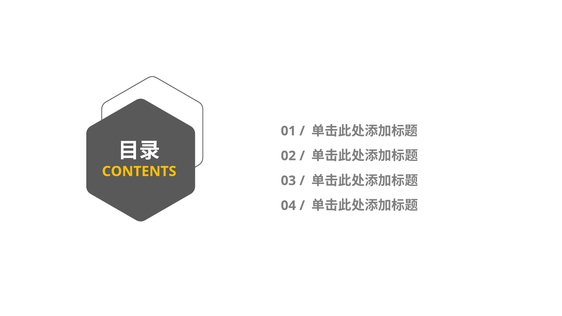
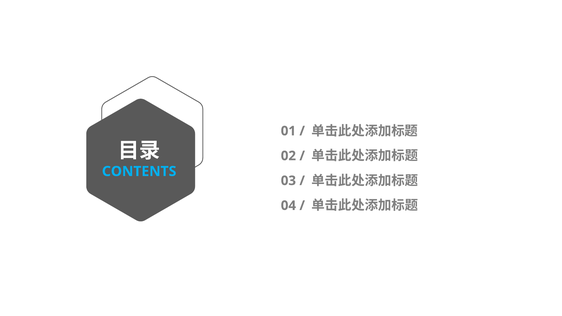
CONTENTS colour: yellow -> light blue (139, 172)
